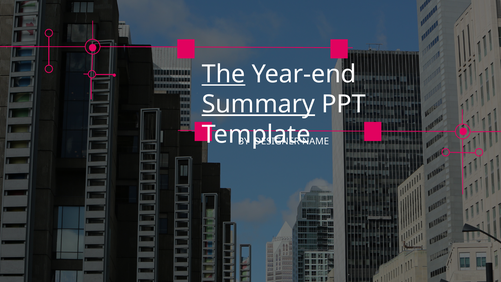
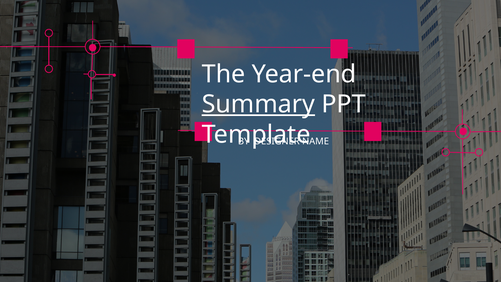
The underline: present -> none (224, 74)
